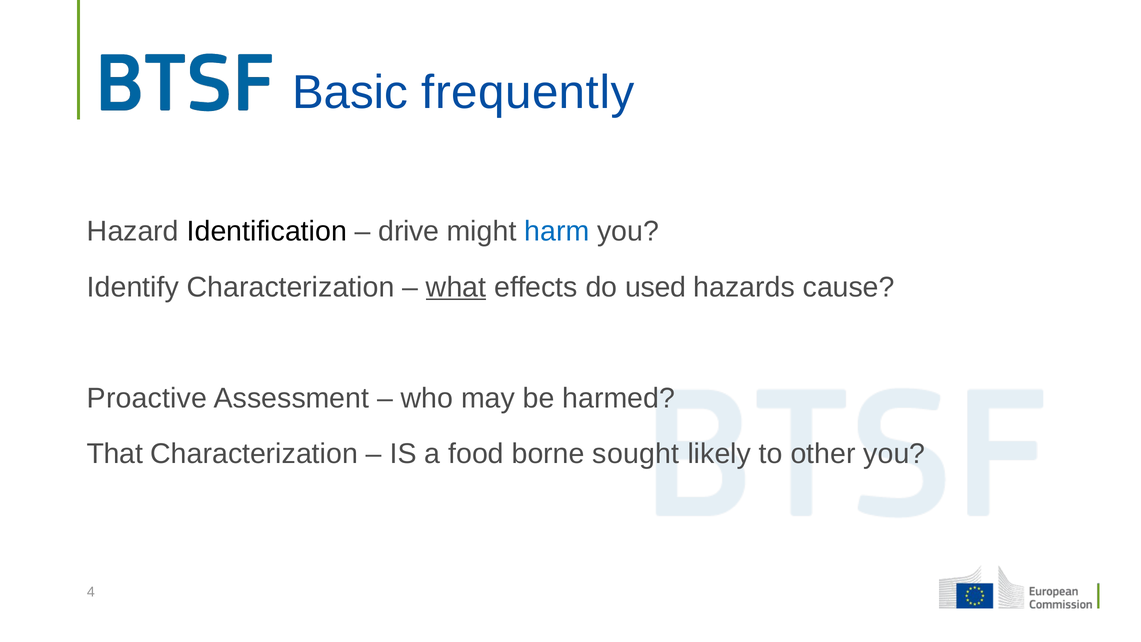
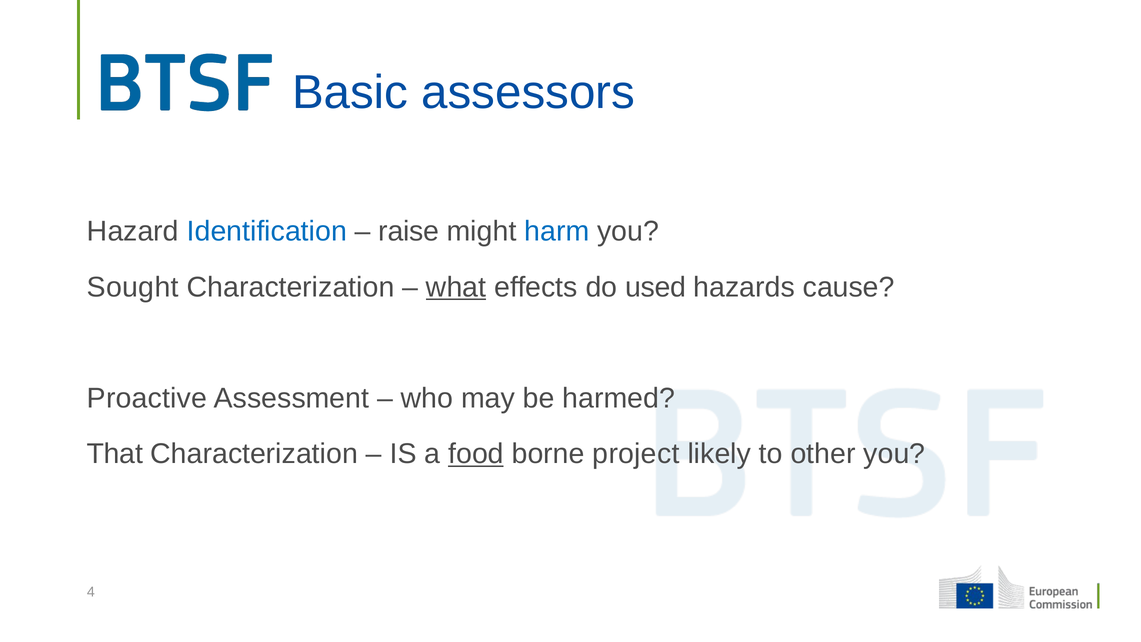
frequently: frequently -> assessors (528, 92)
Identification colour: black -> blue (267, 231)
drive: drive -> raise (409, 231)
Identify: Identify -> Sought (133, 287)
food underline: none -> present (476, 454)
sought: sought -> project (636, 454)
